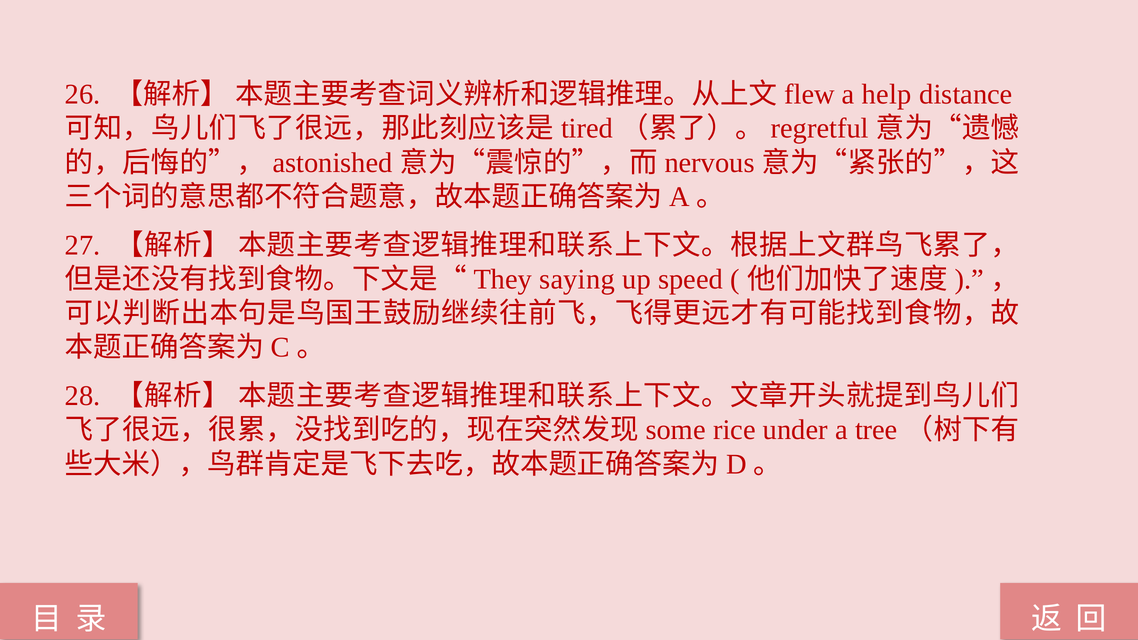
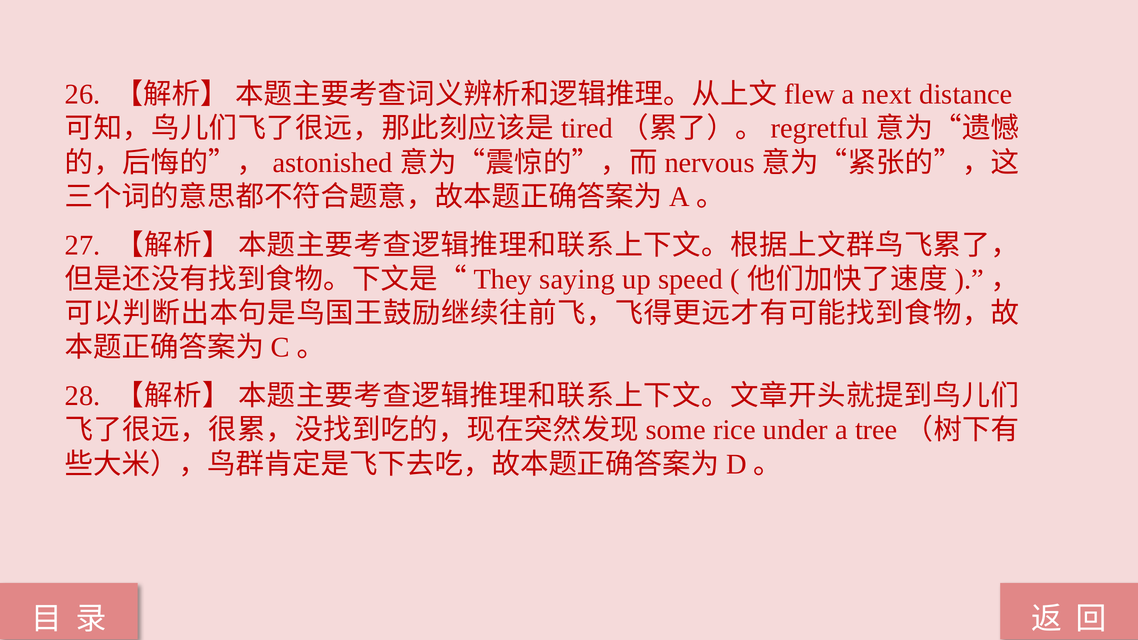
help: help -> next (887, 94)
